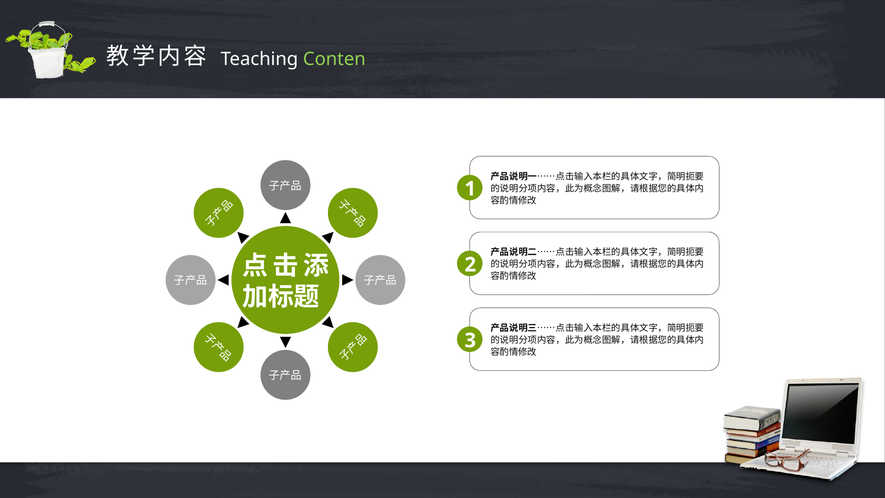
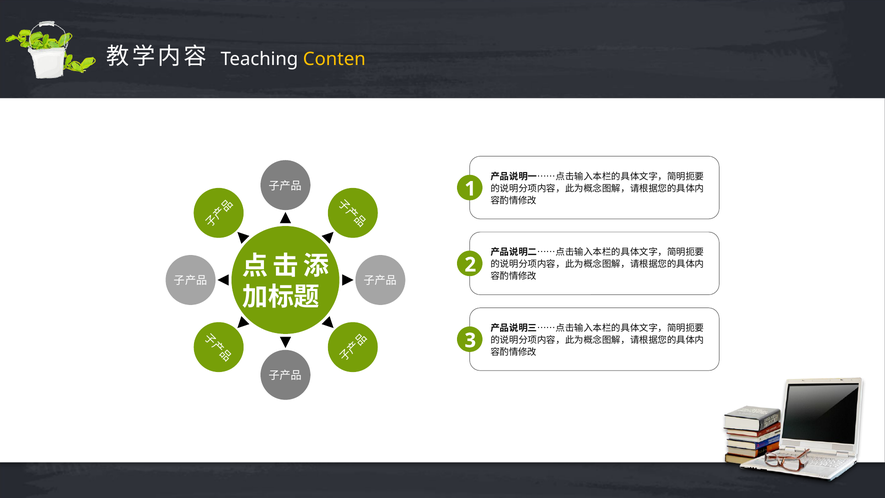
Conten colour: light green -> yellow (334, 59)
